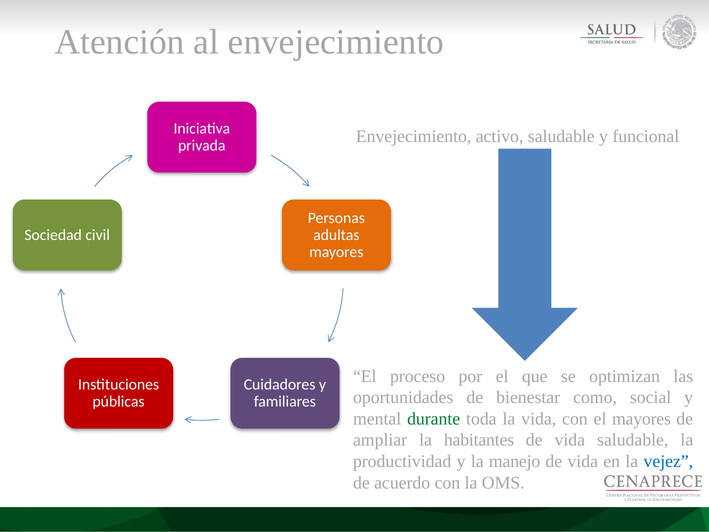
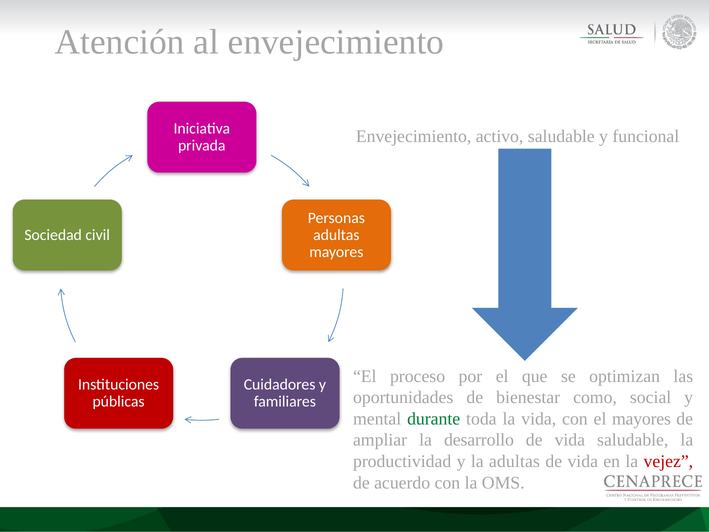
habitantes: habitantes -> desarrollo (479, 440)
la manejo: manejo -> adultas (514, 461)
vejez colour: blue -> red (668, 461)
